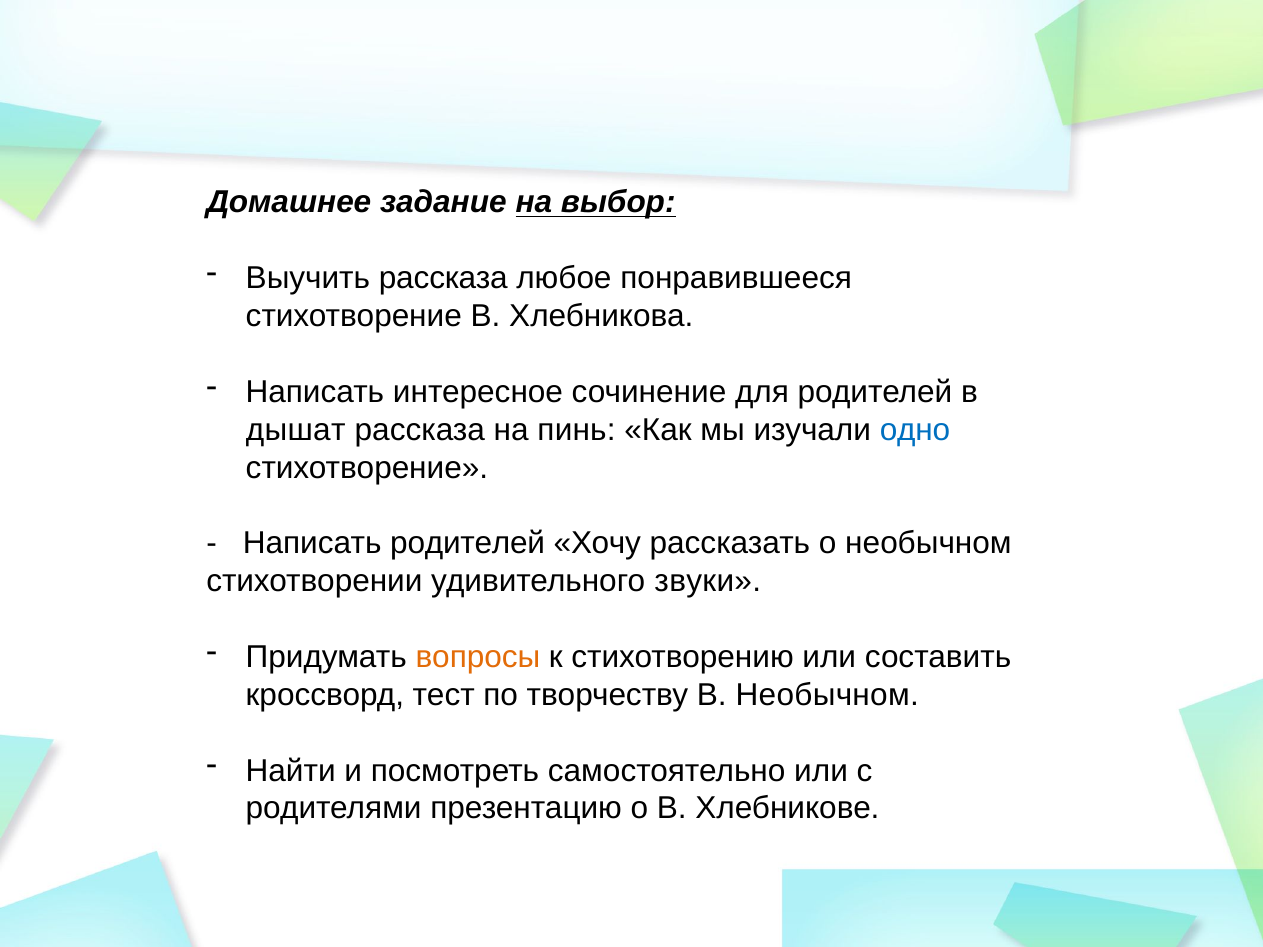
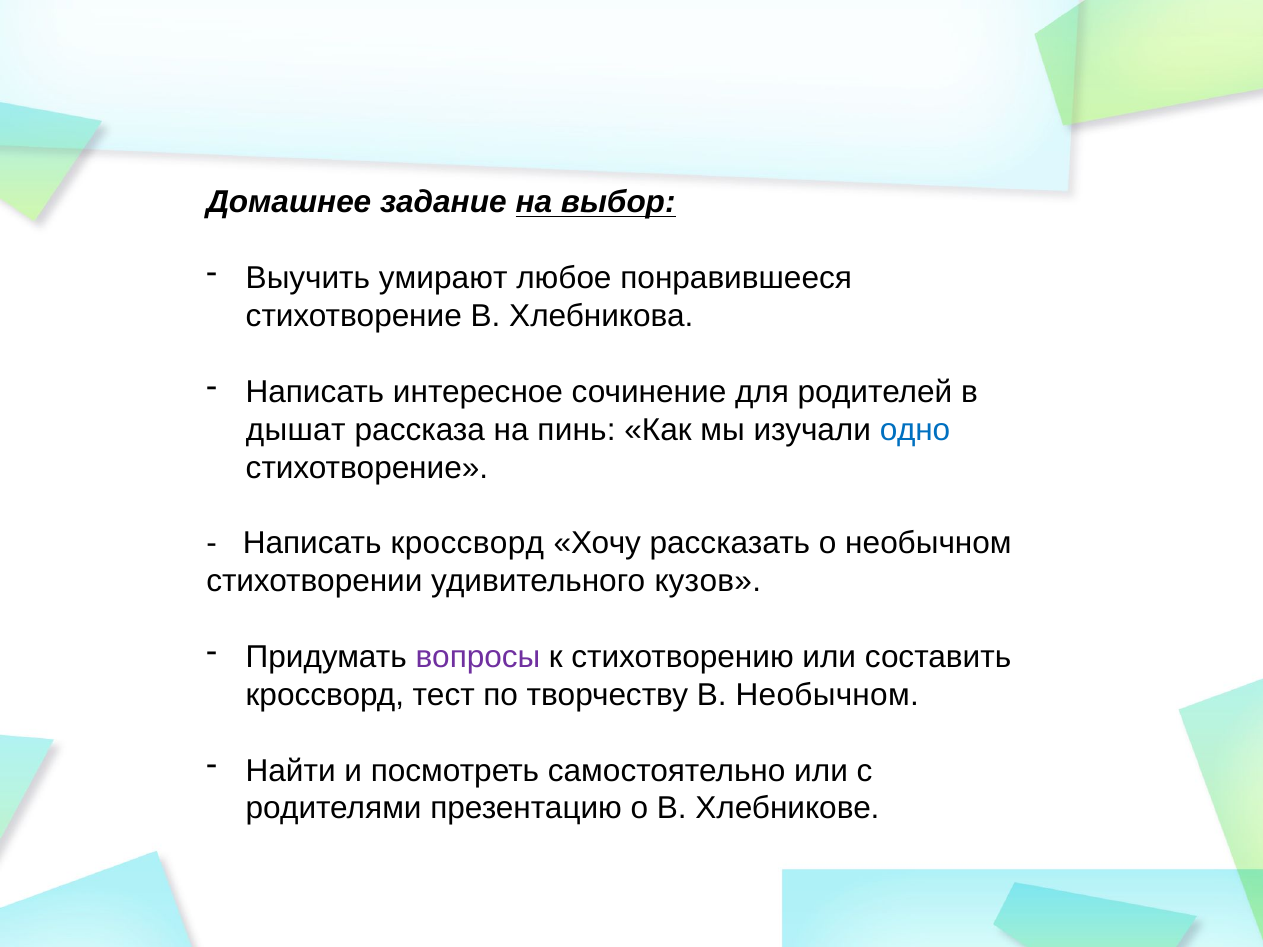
Выучить рассказа: рассказа -> умирают (443, 278)
Написать родителей: родителей -> кроссворд (467, 544)
звуки: звуки -> кузов (708, 581)
вопросы colour: orange -> purple (478, 657)
